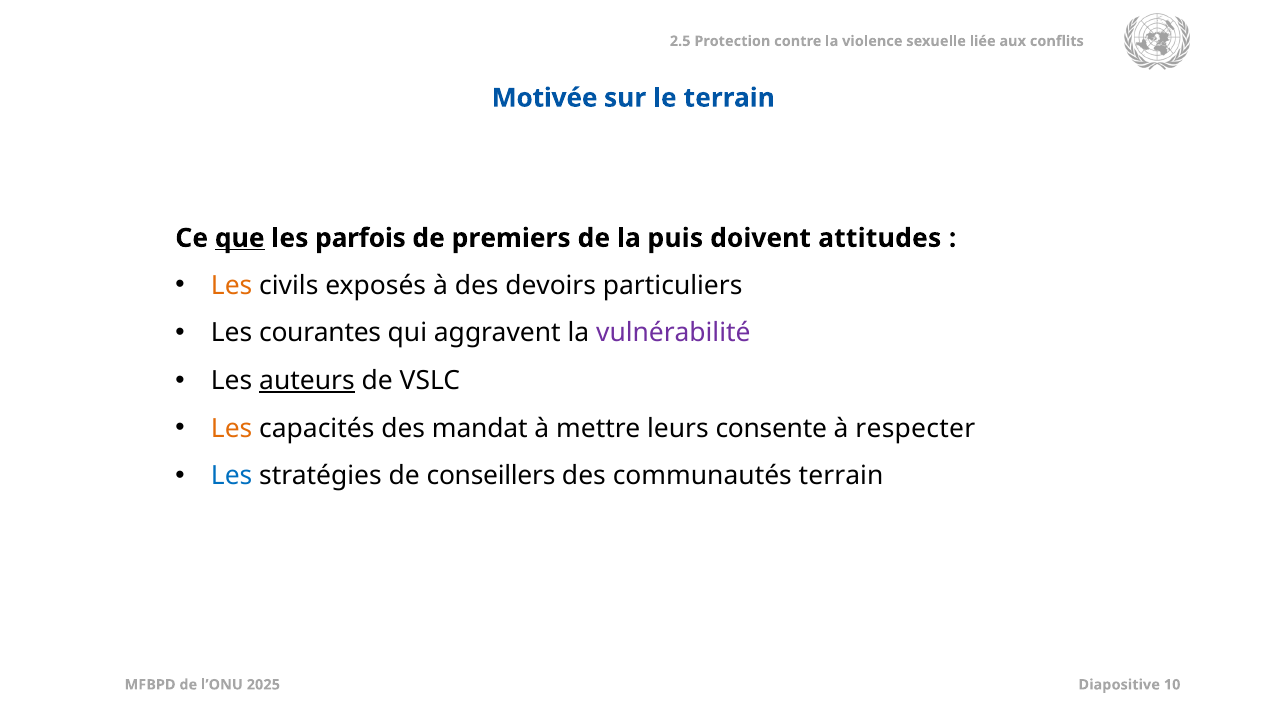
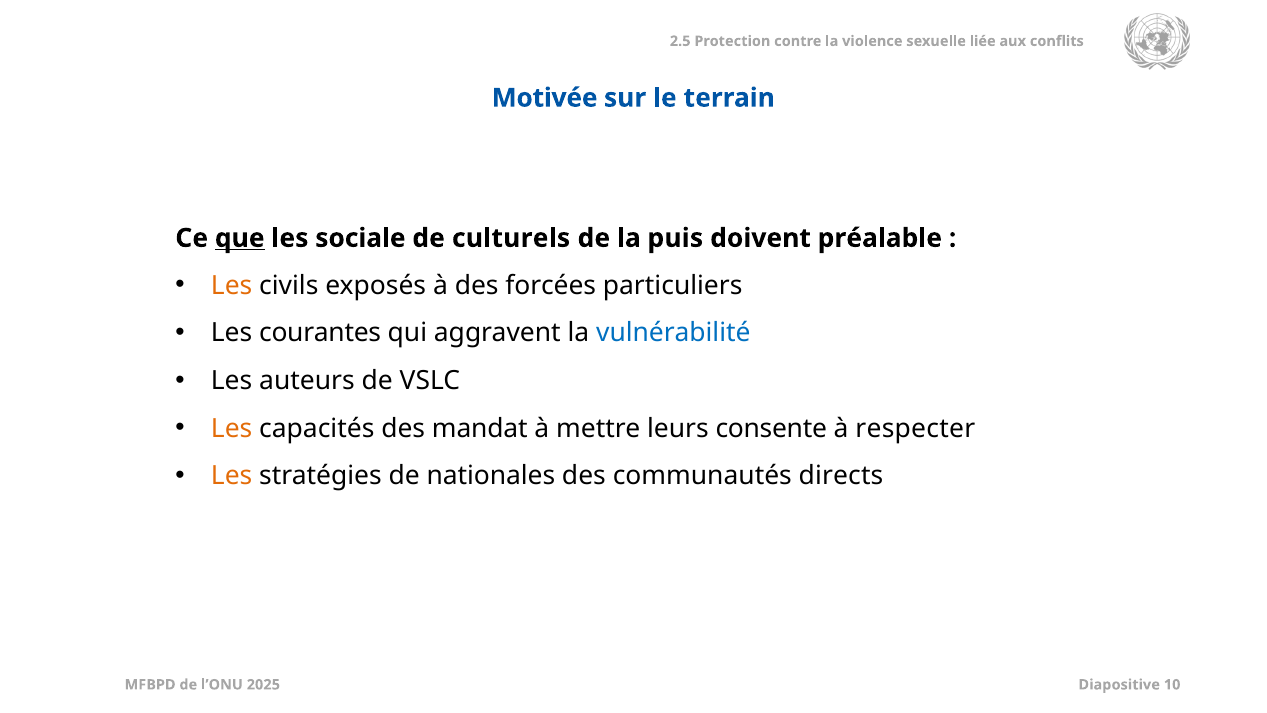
parfois: parfois -> sociale (360, 238)
premiers: premiers -> culturels (511, 238)
attitudes: attitudes -> préalable (880, 238)
devoirs: devoirs -> forcées (551, 286)
vulnérabilité colour: purple -> blue (673, 333)
auteurs underline: present -> none (307, 381)
Les colour: blue -> orange (232, 476)
conseillers: conseillers -> nationales (491, 476)
communautés terrain: terrain -> directs (841, 476)
